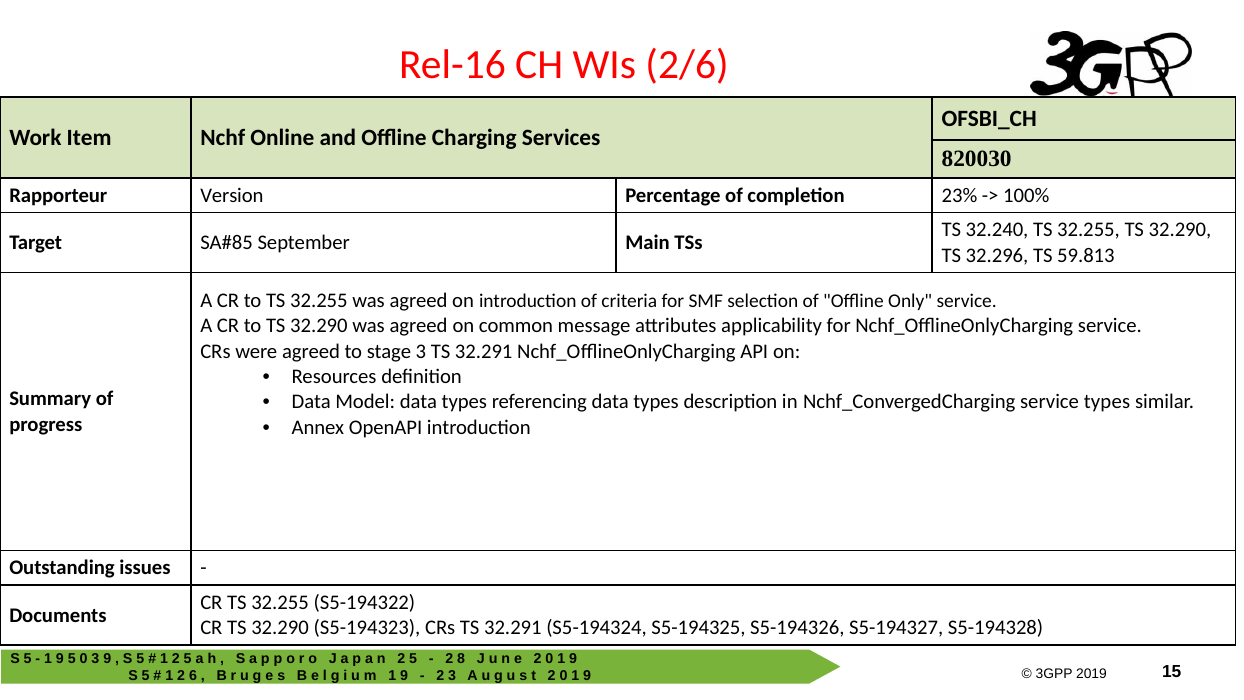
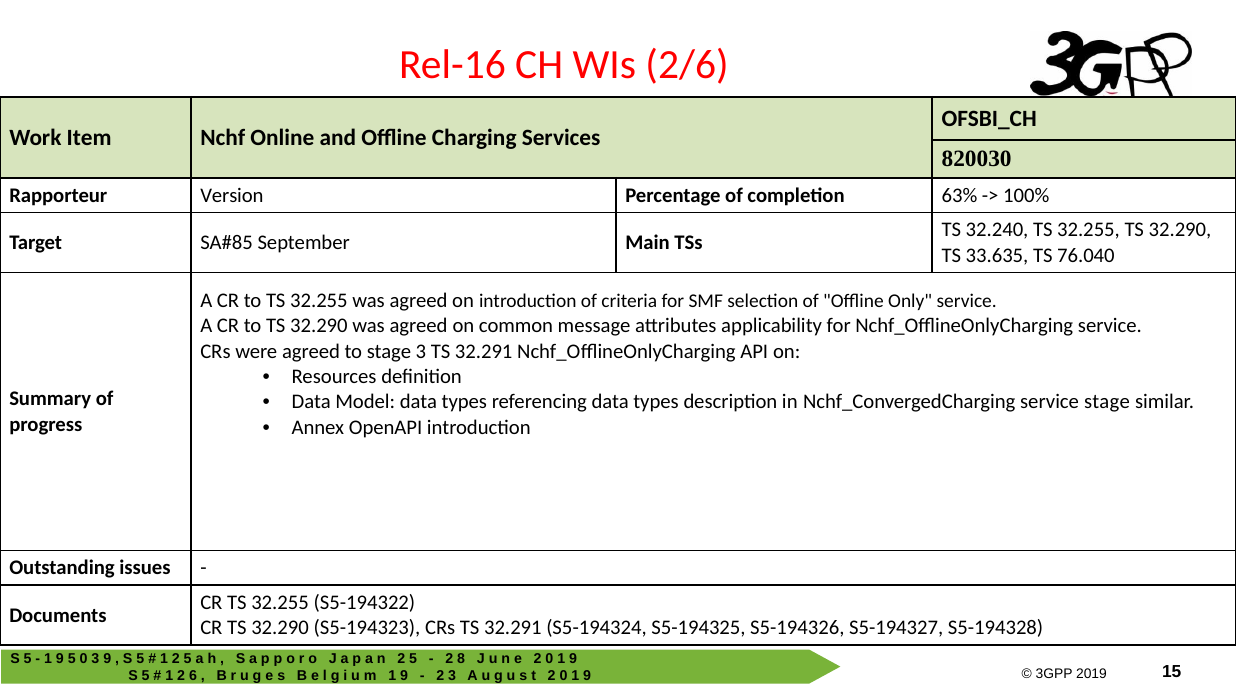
23%: 23% -> 63% (959, 195)
32.296: 32.296 -> 33.635 (997, 255)
59.813: 59.813 -> 76.040 (1086, 255)
service types: types -> stage (1107, 402)
